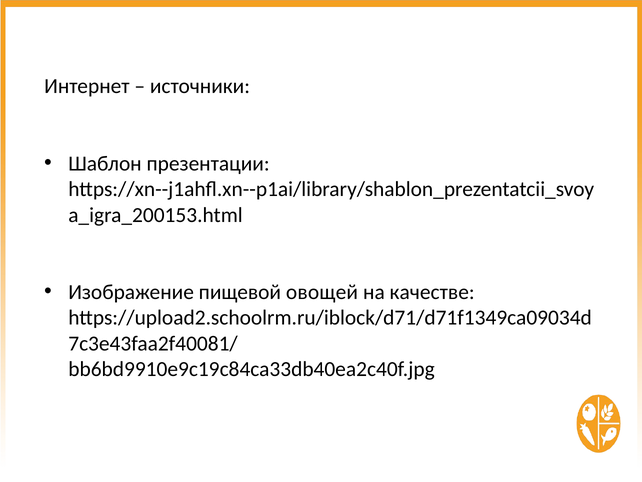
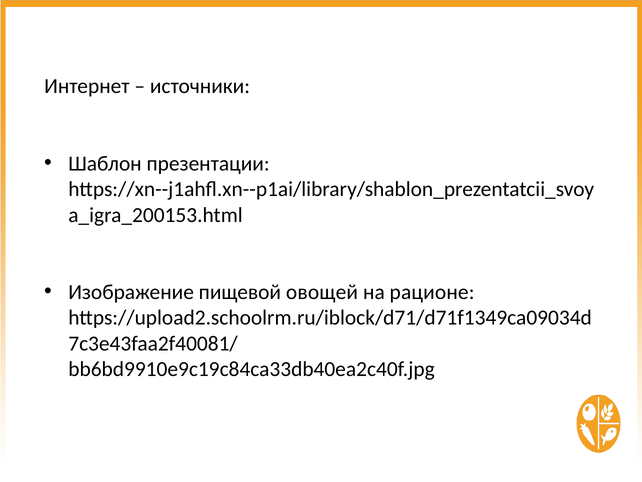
качестве: качестве -> рационе (432, 292)
